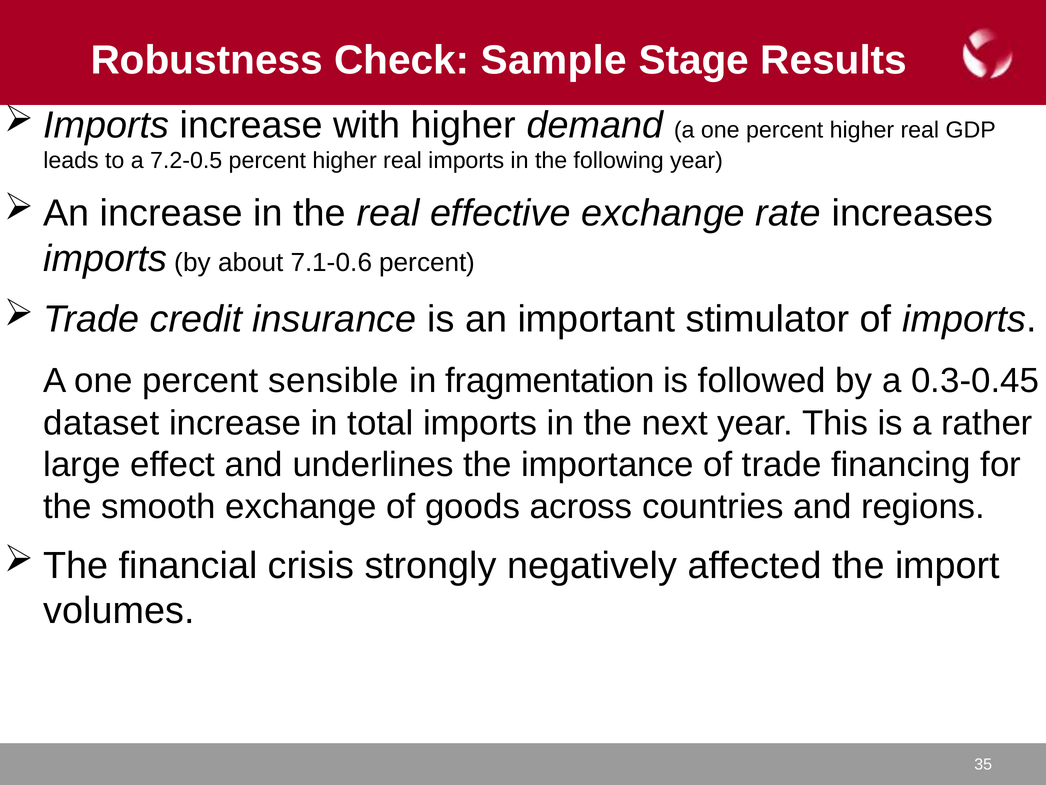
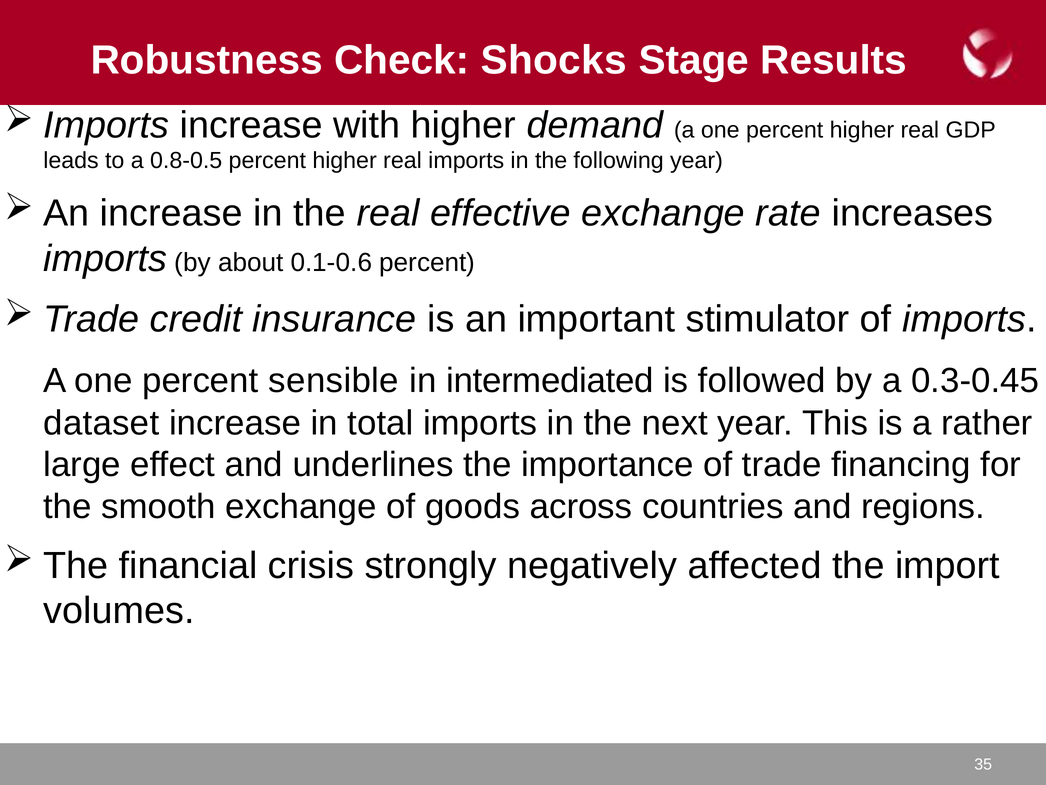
Sample: Sample -> Shocks (554, 60)
7.2-0.5: 7.2-0.5 -> 0.8-0.5 (186, 161)
7.1-0.6: 7.1-0.6 -> 0.1-0.6 (331, 263)
fragmentation: fragmentation -> intermediated (550, 380)
